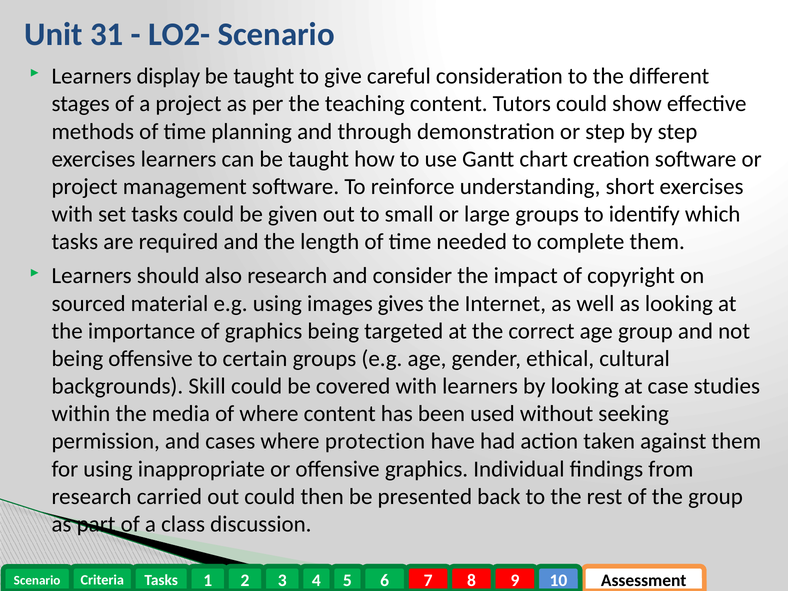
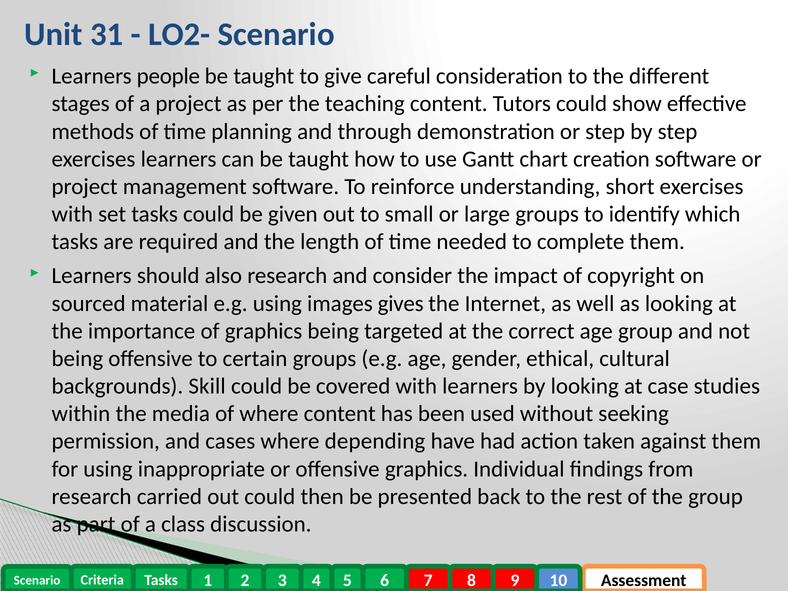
display: display -> people (168, 76)
protection: protection -> depending (375, 441)
